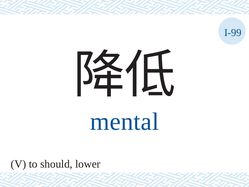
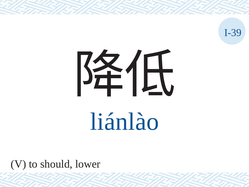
I-99: I-99 -> I-39 (233, 33)
mental: mental -> liánlào (124, 122)
